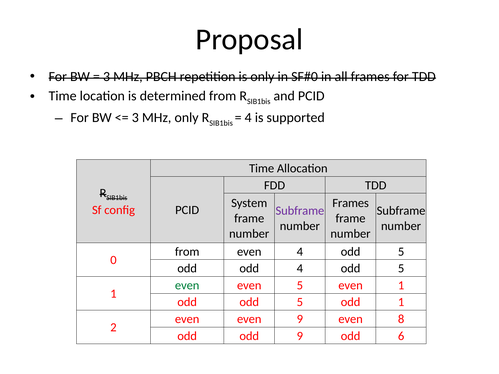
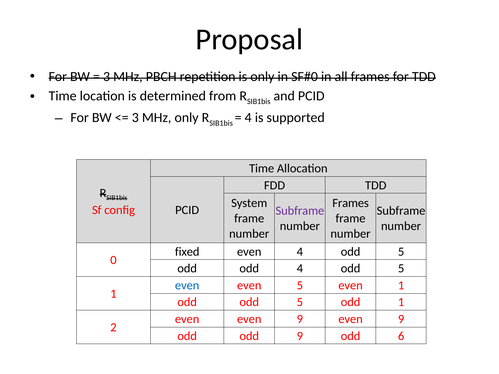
from: from -> fixed (187, 252)
even colour: green -> blue (187, 285)
9 even 8: 8 -> 9 (401, 319)
